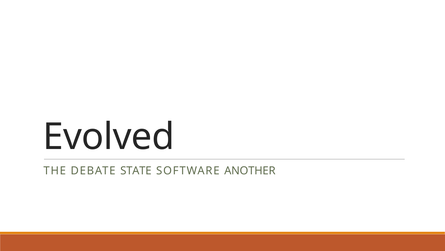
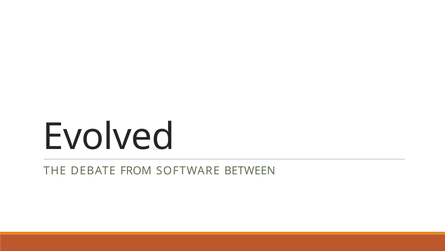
STATE: STATE -> FROM (136, 170)
ANOTHER: ANOTHER -> BETWEEN (250, 170)
